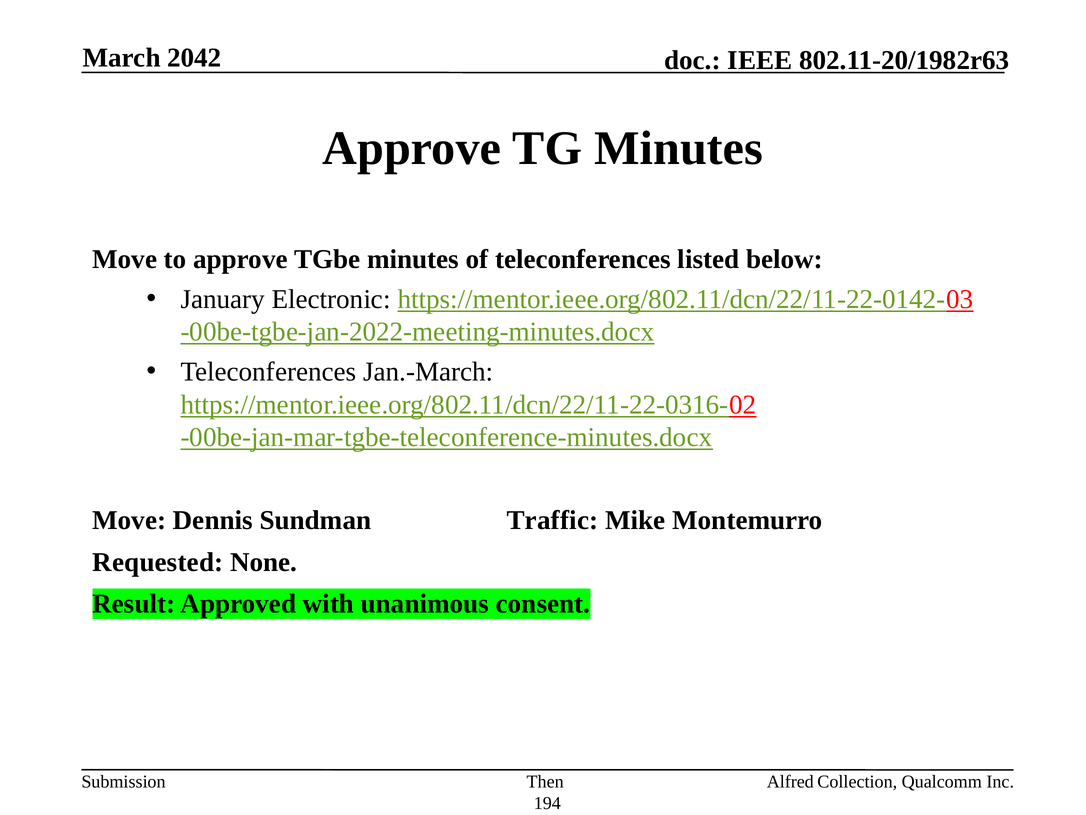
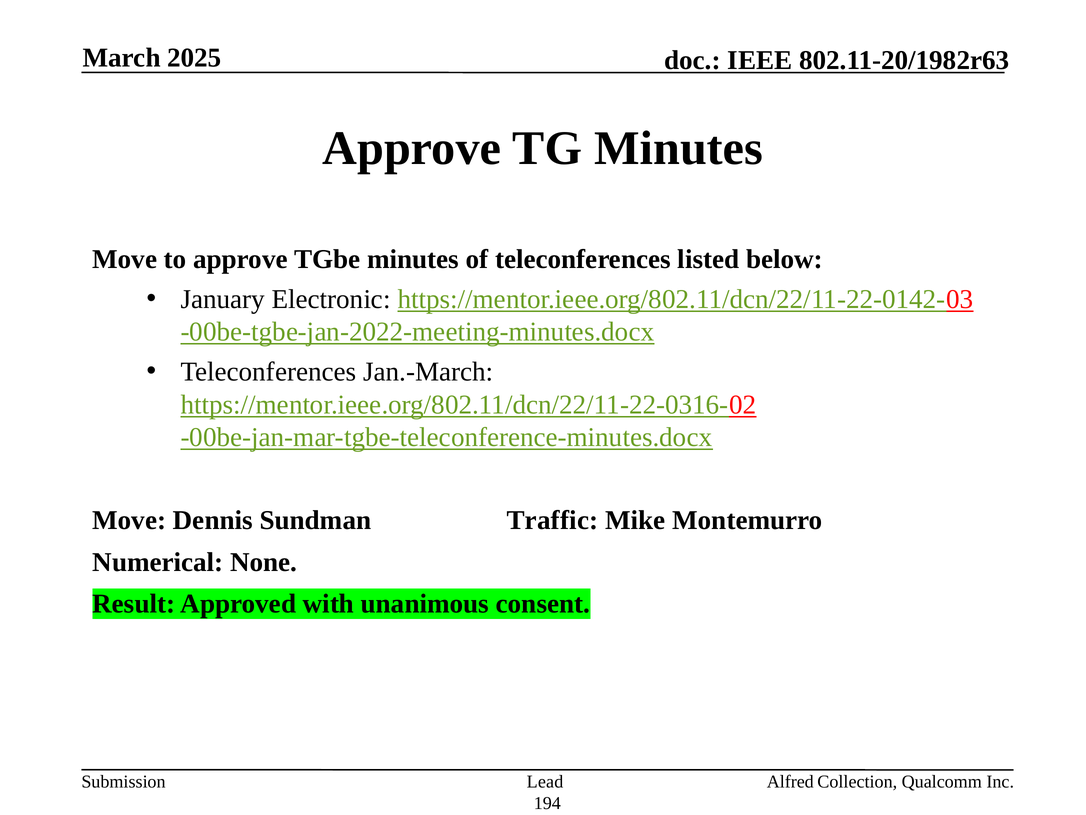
2042: 2042 -> 2025 (194, 58)
Requested: Requested -> Numerical (158, 562)
Then: Then -> Lead (545, 781)
